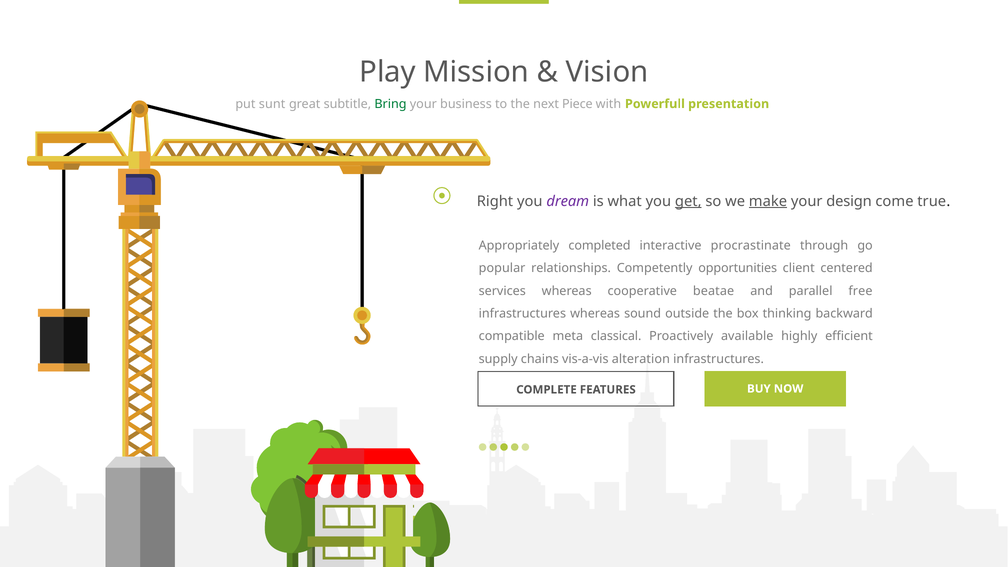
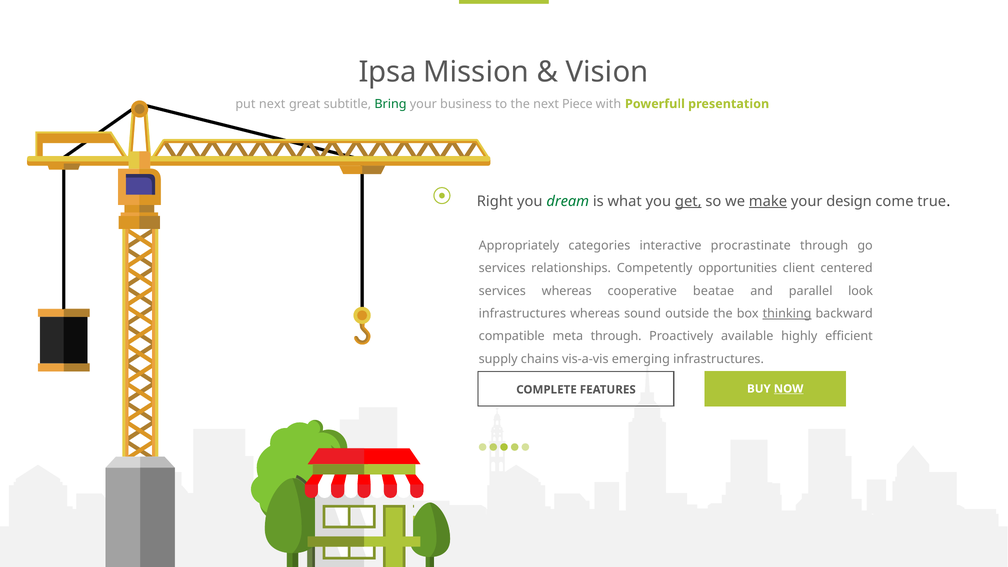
Play: Play -> Ipsa (388, 72)
put sunt: sunt -> next (272, 104)
dream colour: purple -> green (568, 201)
completed: completed -> categories (599, 246)
popular: popular -> services (502, 268)
free: free -> look (861, 291)
thinking underline: none -> present (787, 314)
meta classical: classical -> through (616, 336)
alteration: alteration -> emerging (641, 359)
NOW underline: none -> present (789, 389)
